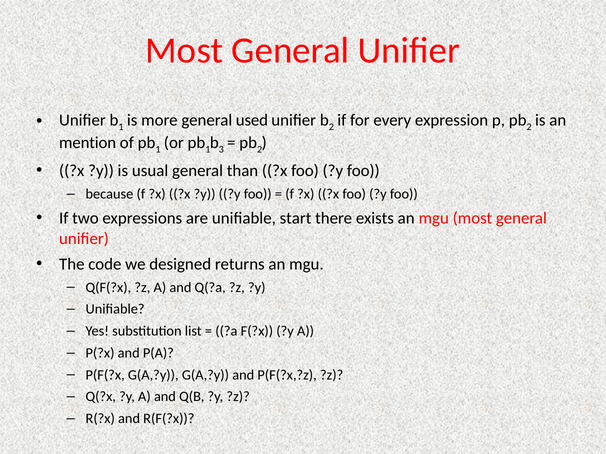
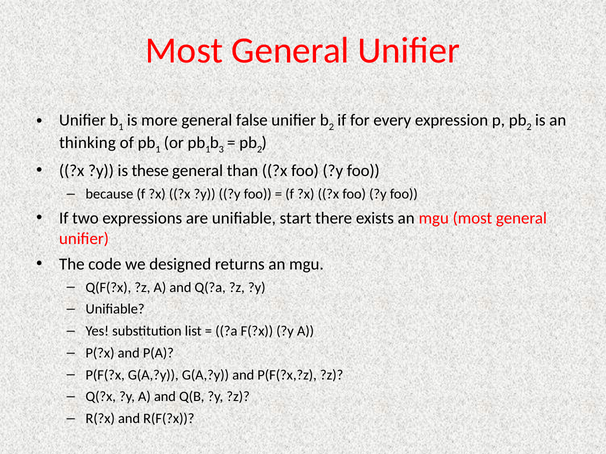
used: used -> false (252, 120)
mention: mention -> thinking (87, 143)
usual: usual -> these (150, 171)
